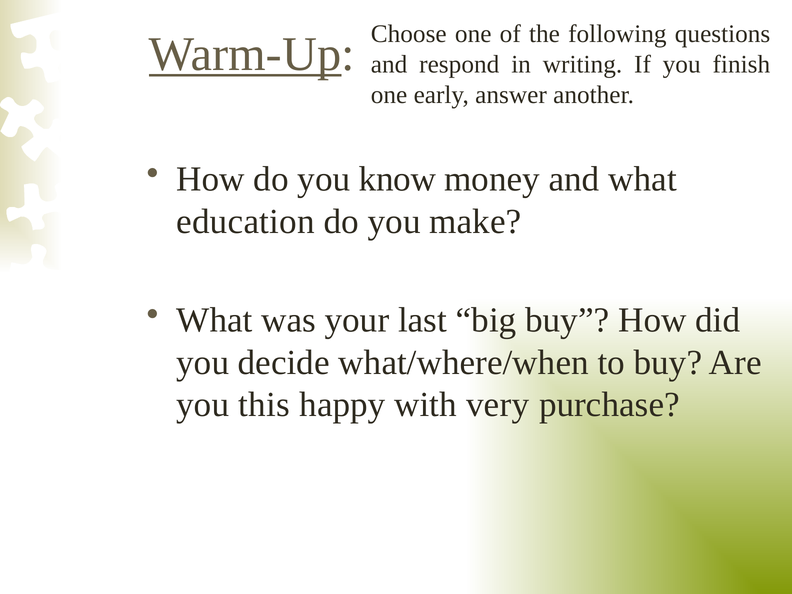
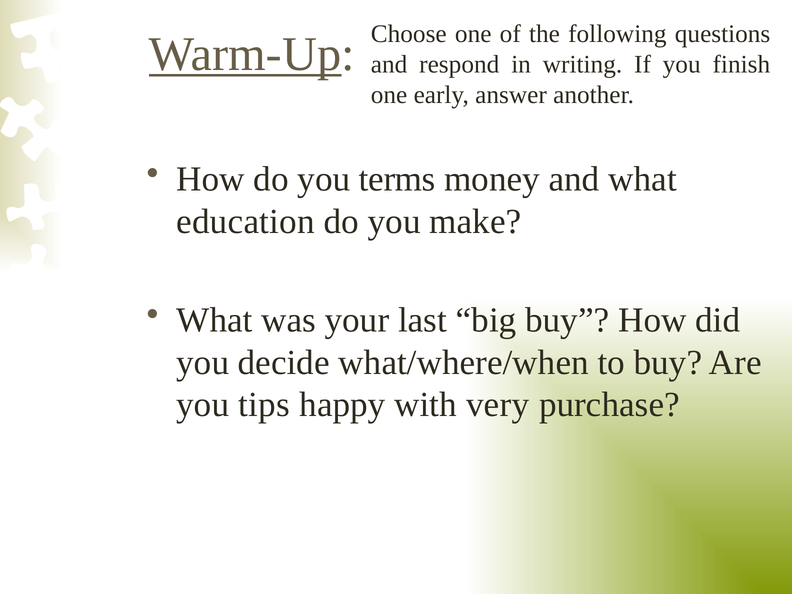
know: know -> terms (397, 179)
this: this -> tips (264, 405)
